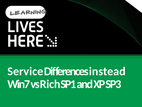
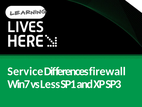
instead: instead -> firewall (107, 71)
Rich: Rich -> Less (50, 84)
